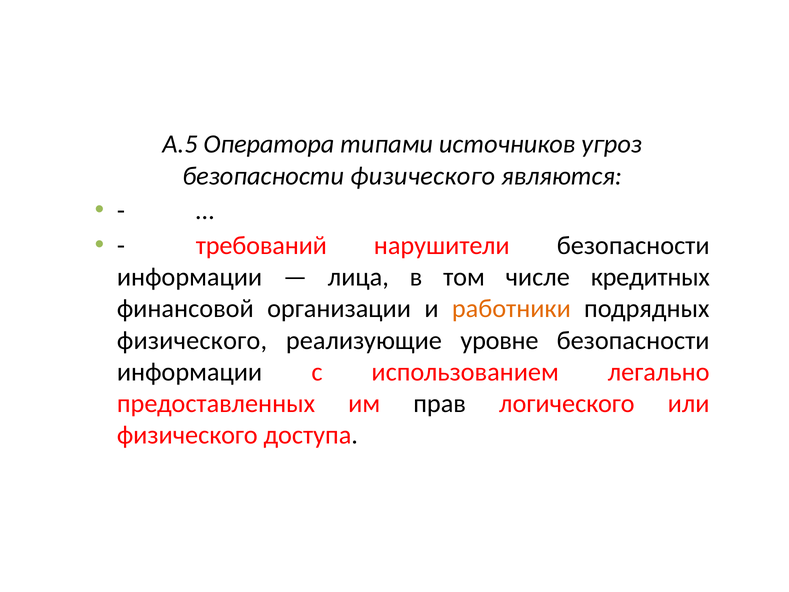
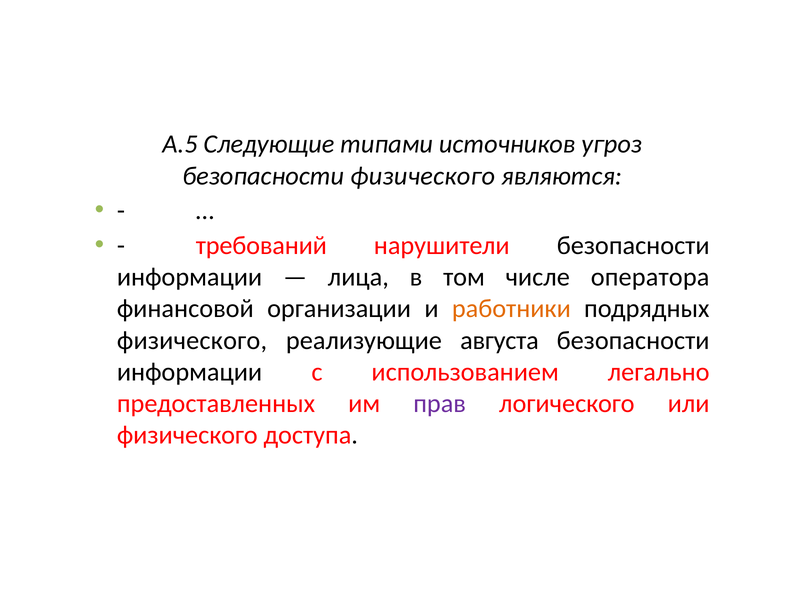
Оператора: Оператора -> Следующие (269, 144)
кредитных: кредитных -> оператора (650, 277)
уровне: уровне -> августа (499, 340)
прав colour: black -> purple (440, 403)
